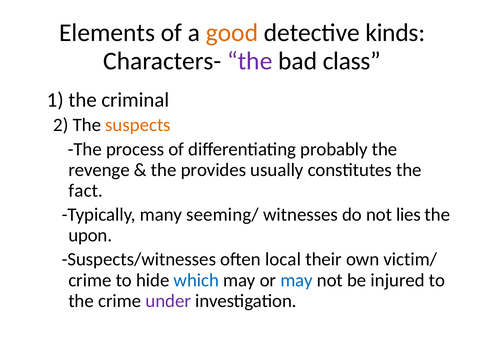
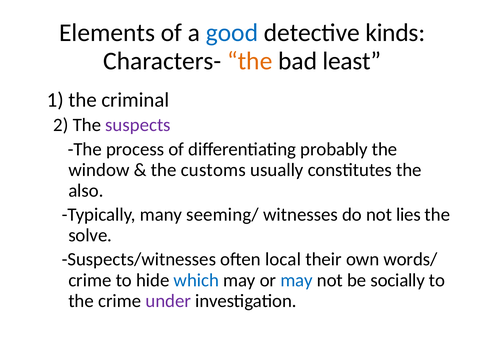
good colour: orange -> blue (232, 33)
the colour: purple -> orange (250, 61)
class: class -> least (352, 61)
suspects colour: orange -> purple (138, 125)
revenge: revenge -> window (99, 170)
provides: provides -> customs (213, 170)
fact: fact -> also (86, 191)
upon: upon -> solve (90, 235)
victim/: victim/ -> words/ (410, 259)
injured: injured -> socially (398, 280)
